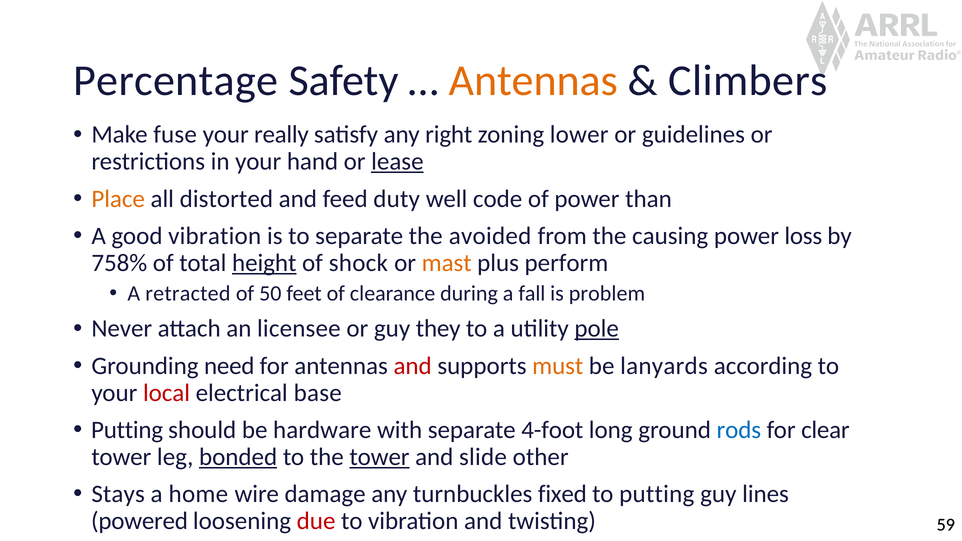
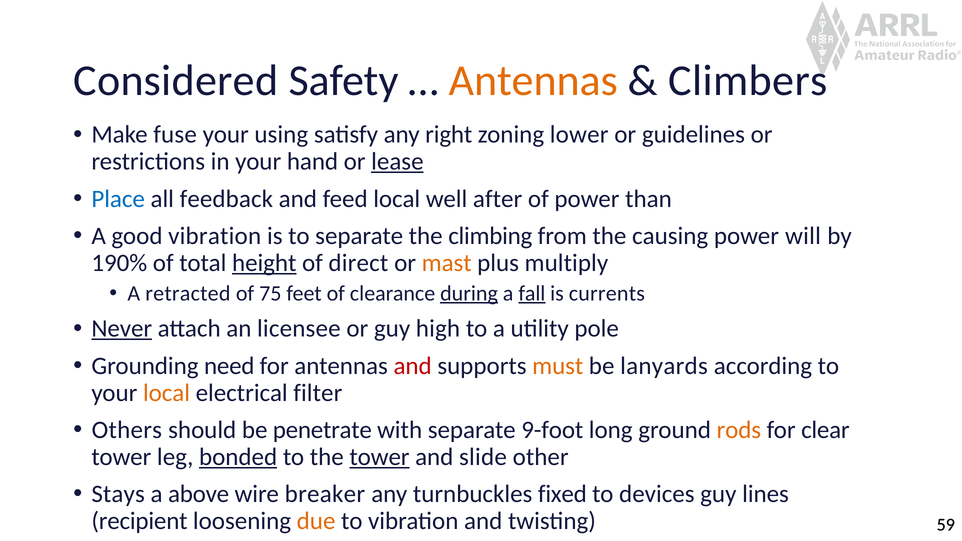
Percentage: Percentage -> Considered (176, 81)
really: really -> using (281, 135)
Place colour: orange -> blue (118, 199)
distorted: distorted -> feedback (226, 199)
feed duty: duty -> local (397, 199)
code: code -> after (498, 199)
avoided: avoided -> climbing (490, 236)
loss: loss -> will (803, 236)
758%: 758% -> 190% (119, 263)
shock: shock -> direct (358, 263)
perform: perform -> multiply (566, 263)
50: 50 -> 75 (270, 293)
during underline: none -> present (469, 293)
fall underline: none -> present (532, 293)
problem: problem -> currents (607, 293)
Never underline: none -> present (122, 329)
they: they -> high (438, 329)
pole underline: present -> none (597, 329)
local colour: red -> orange (167, 393)
base: base -> filter (318, 393)
Putting: Putting -> Others (127, 430)
hardware: hardware -> penetrate (322, 430)
4-foot: 4-foot -> 9-foot (552, 430)
rods colour: blue -> orange (739, 430)
home: home -> above (199, 494)
damage: damage -> breaker (325, 494)
to putting: putting -> devices (657, 494)
powered: powered -> recipient (139, 521)
due colour: red -> orange (316, 521)
